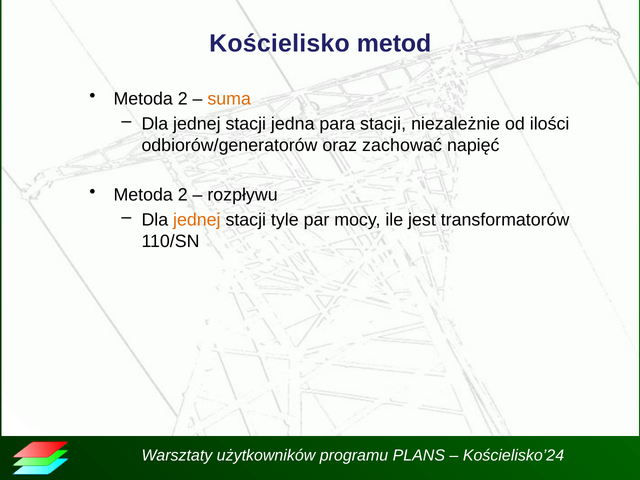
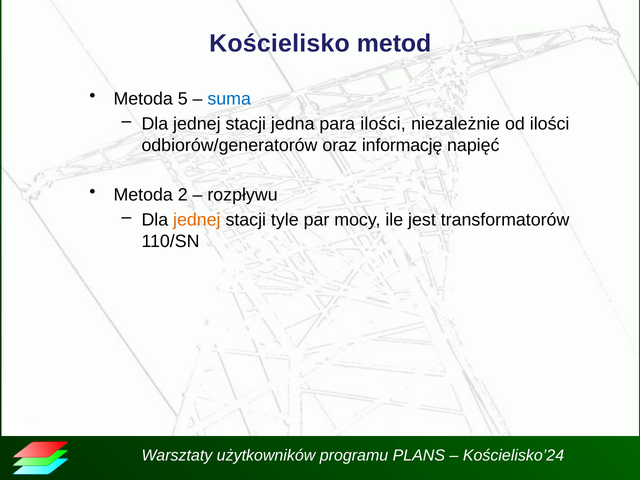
2: 2 -> 5 (183, 99)
suma colour: orange -> blue (229, 99)
para stacji: stacji -> ilości (383, 124)
zachować: zachować -> informację (402, 145)
